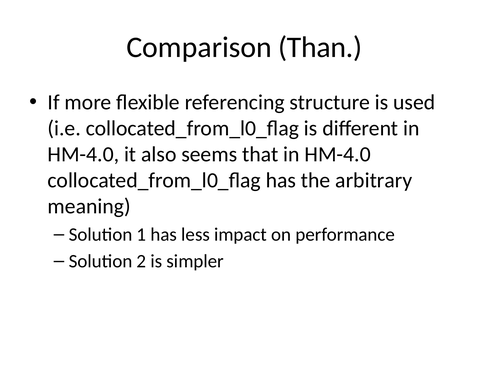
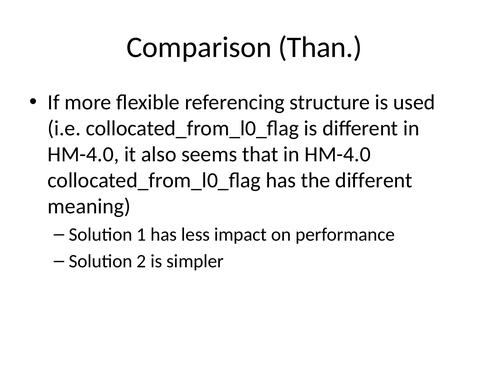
the arbitrary: arbitrary -> different (374, 180)
